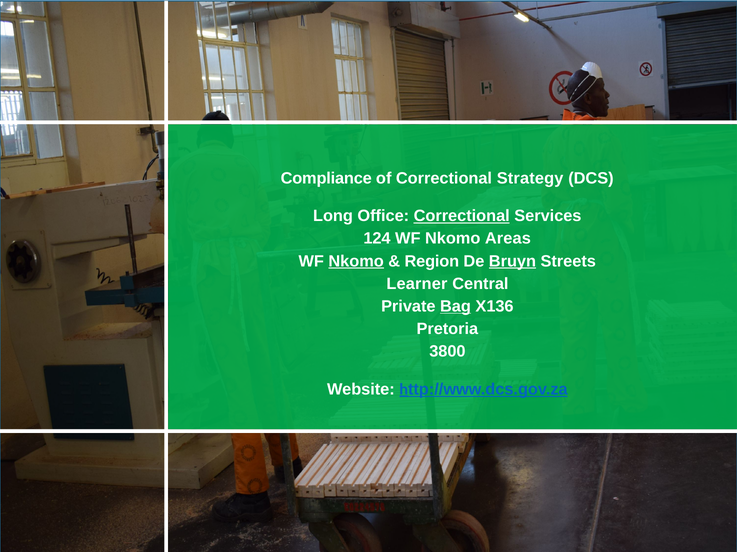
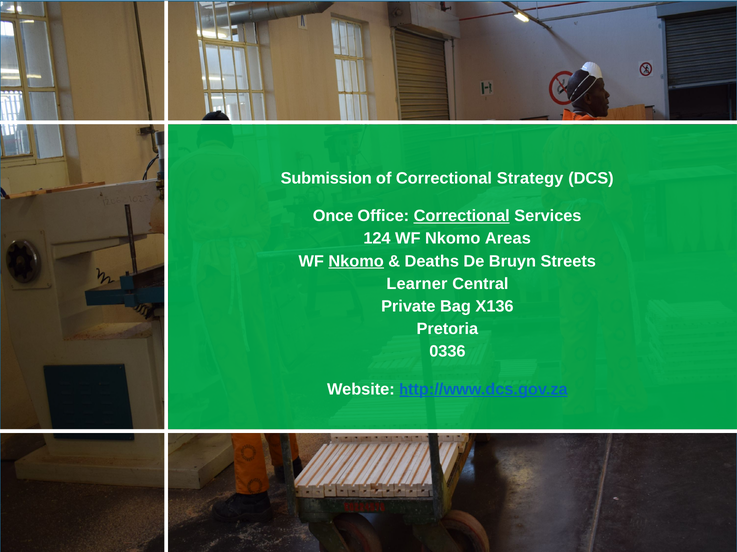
Compliance: Compliance -> Submission (326, 178)
Long: Long -> Once (333, 216)
Region: Region -> Deaths (432, 261)
Bruyn underline: present -> none (512, 261)
Bag underline: present -> none (456, 307)
3800: 3800 -> 0336 (447, 352)
